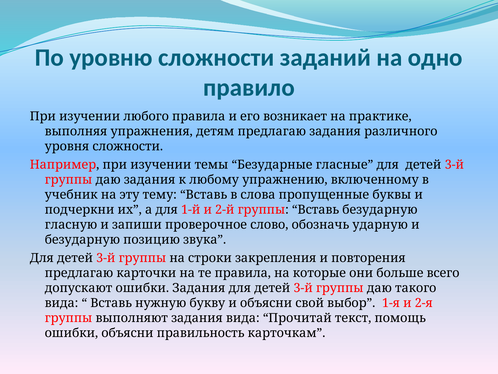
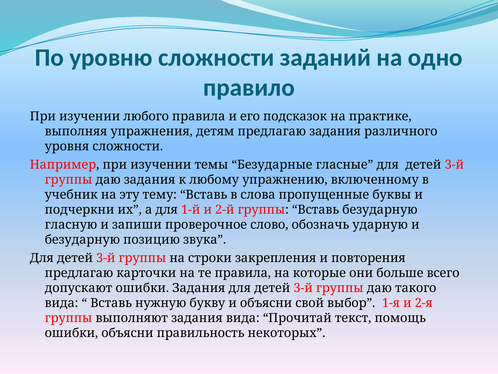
возникает: возникает -> подсказок (295, 116)
карточкам: карточкам -> некоторых (287, 333)
